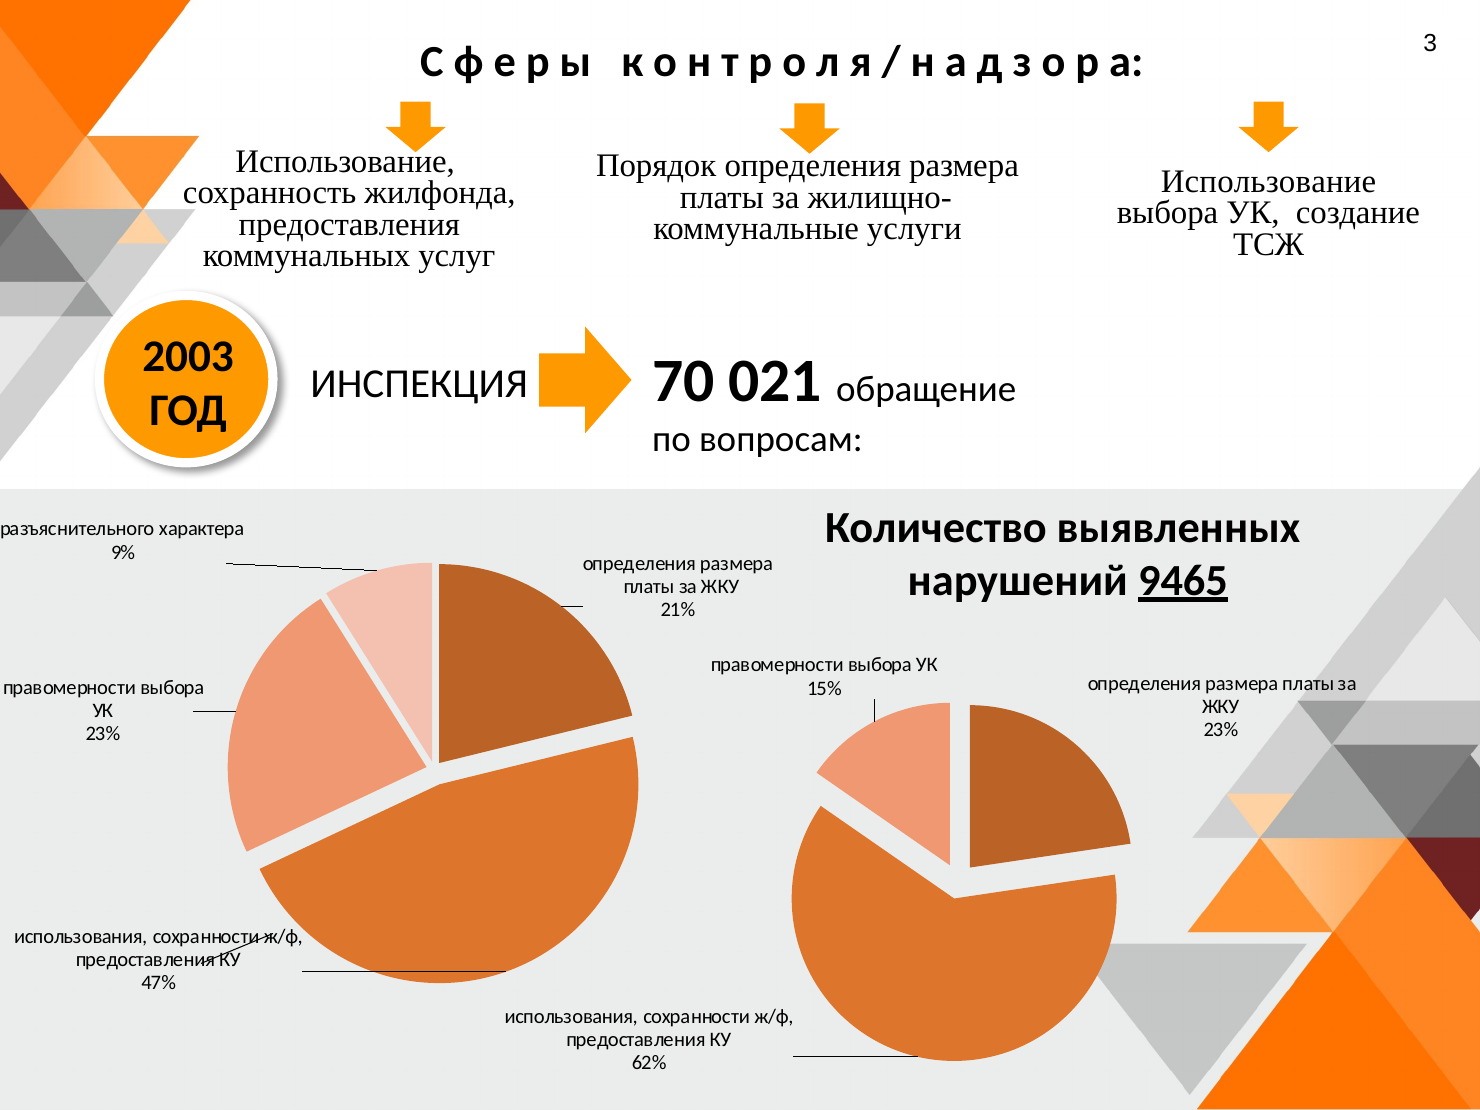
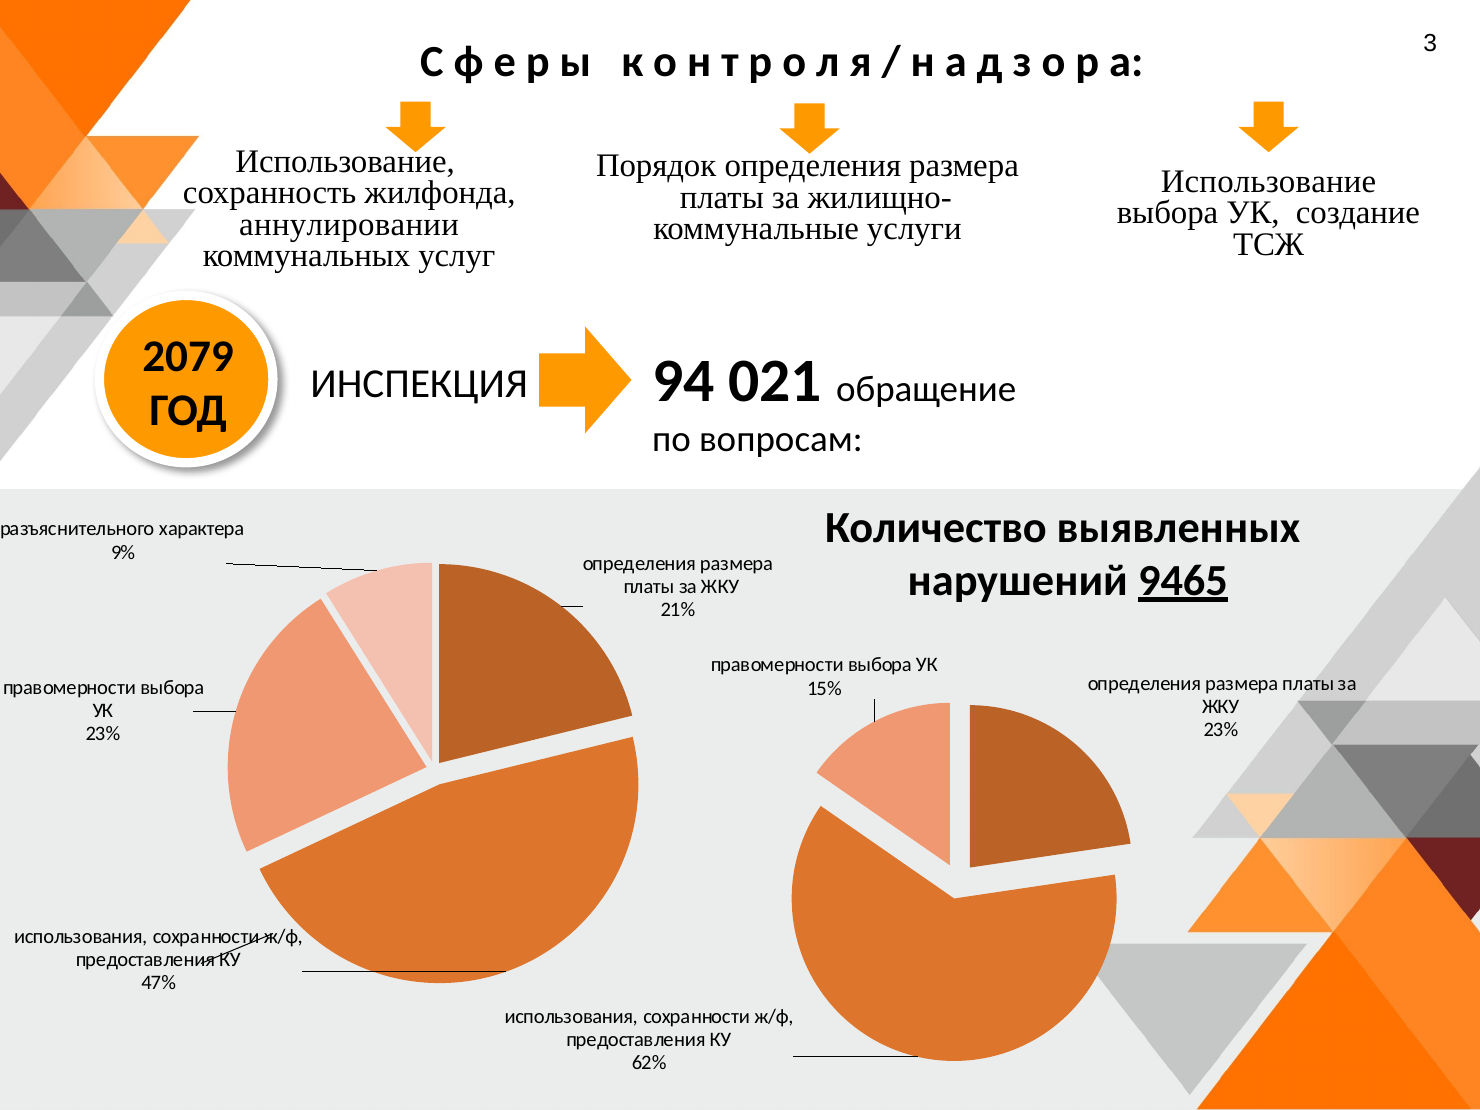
предоставления: предоставления -> аннулировании (349, 224)
2003: 2003 -> 2079 (188, 357)
70: 70 -> 94 (683, 381)
